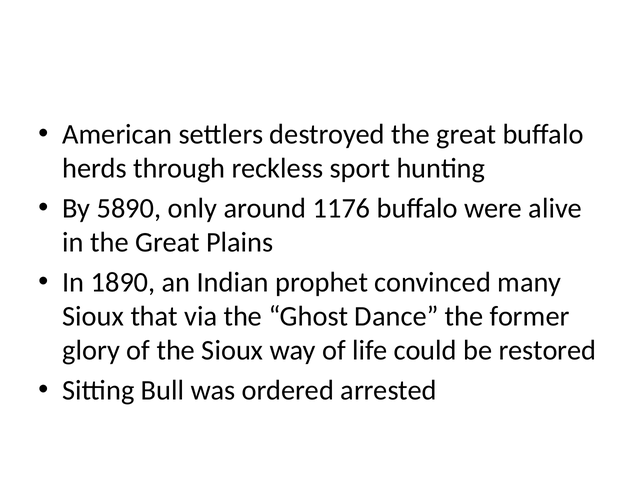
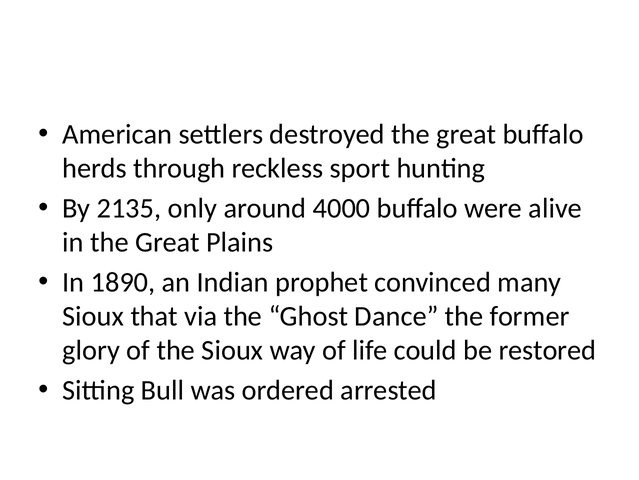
5890: 5890 -> 2135 (129, 208)
1176: 1176 -> 4000 (342, 208)
